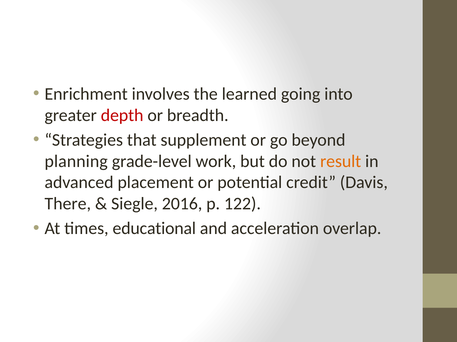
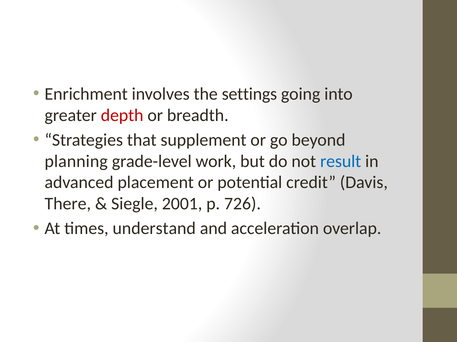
learned: learned -> settings (249, 94)
result colour: orange -> blue (341, 162)
2016: 2016 -> 2001 (182, 204)
122: 122 -> 726 (242, 204)
educational: educational -> understand (154, 229)
